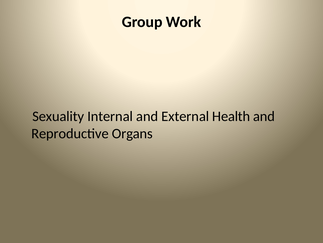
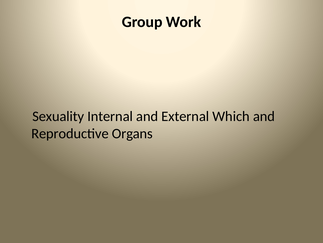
Health: Health -> Which (231, 116)
